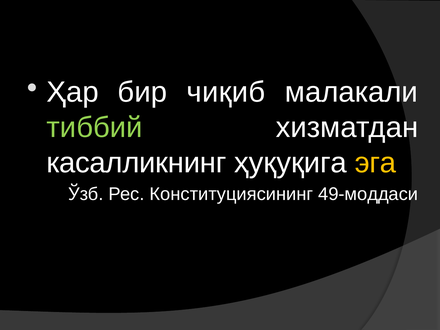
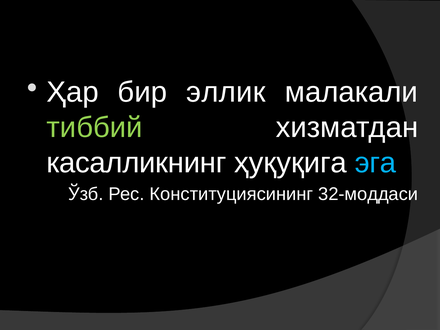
чиқиб: чиқиб -> эллик (226, 92)
эга colour: yellow -> light blue (376, 163)
49-моддаси: 49-моддаси -> 32-моддаси (368, 194)
